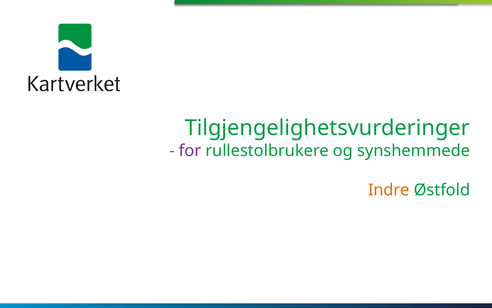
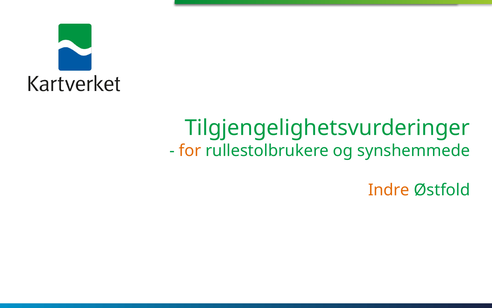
for colour: purple -> orange (190, 150)
